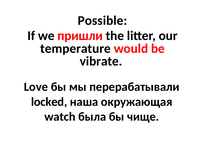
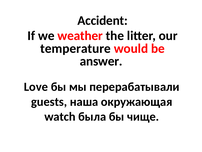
Possible: Possible -> Accident (103, 20)
пришли: пришли -> weather (80, 36)
vibrate: vibrate -> answer (101, 61)
locked: locked -> guests (49, 101)
